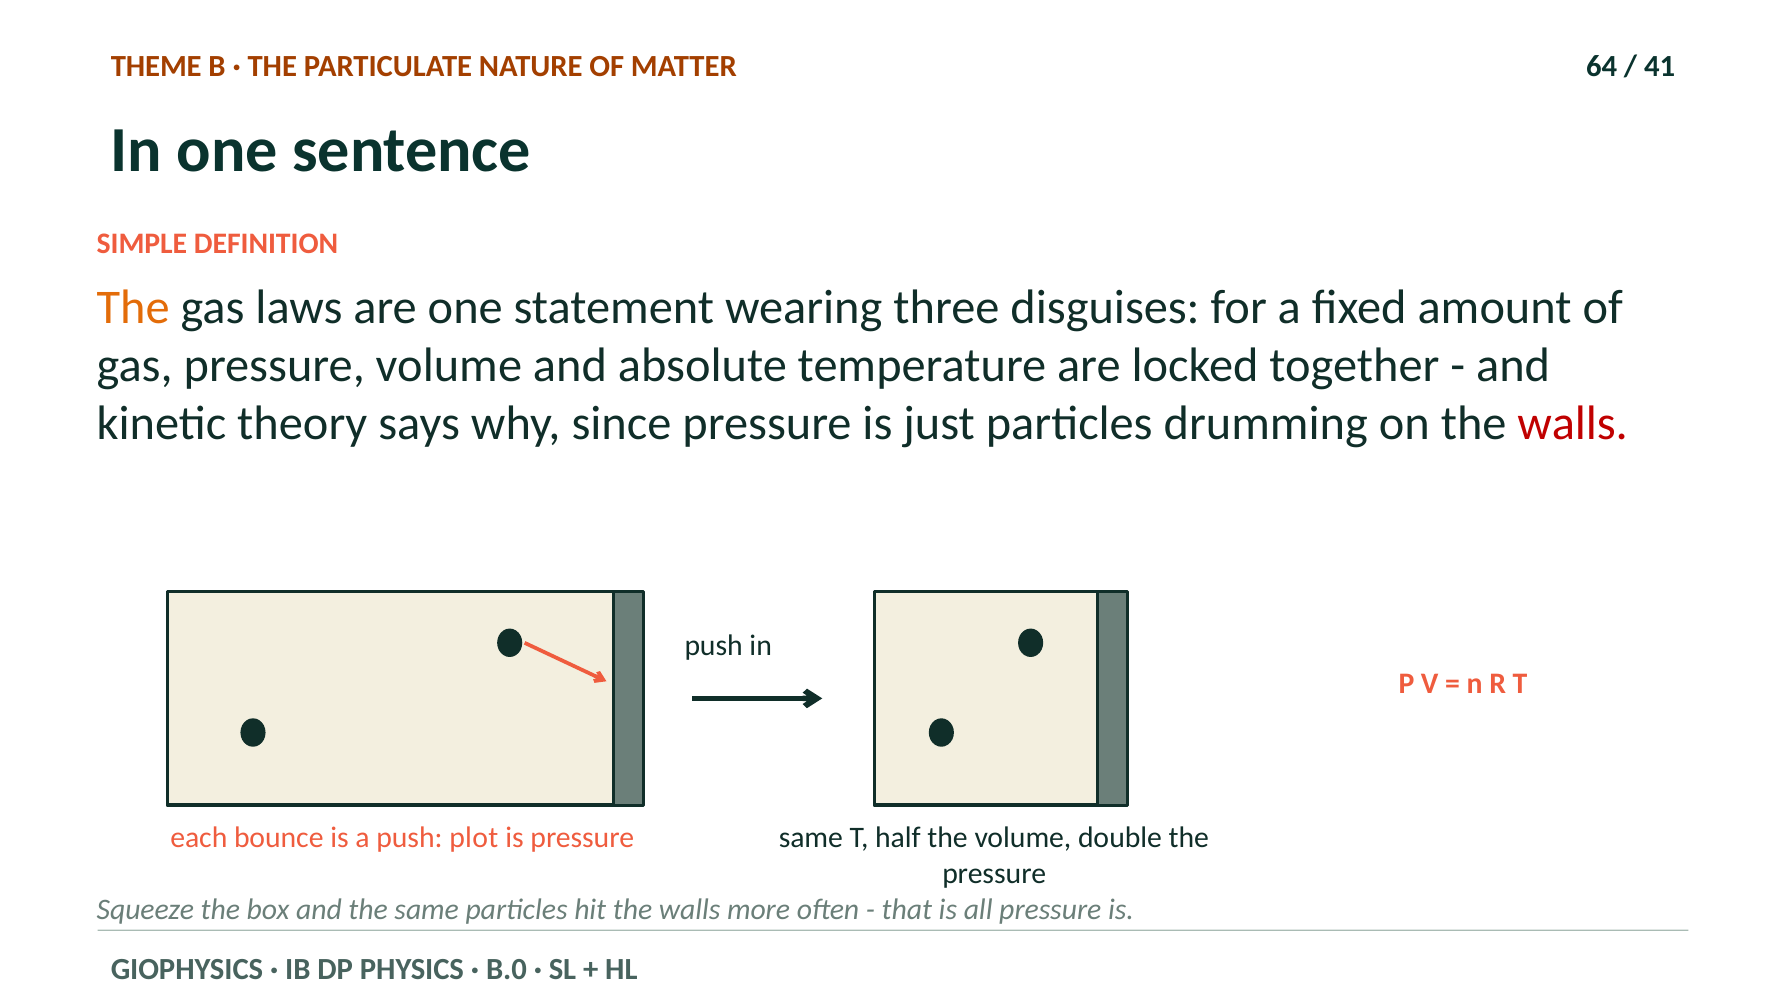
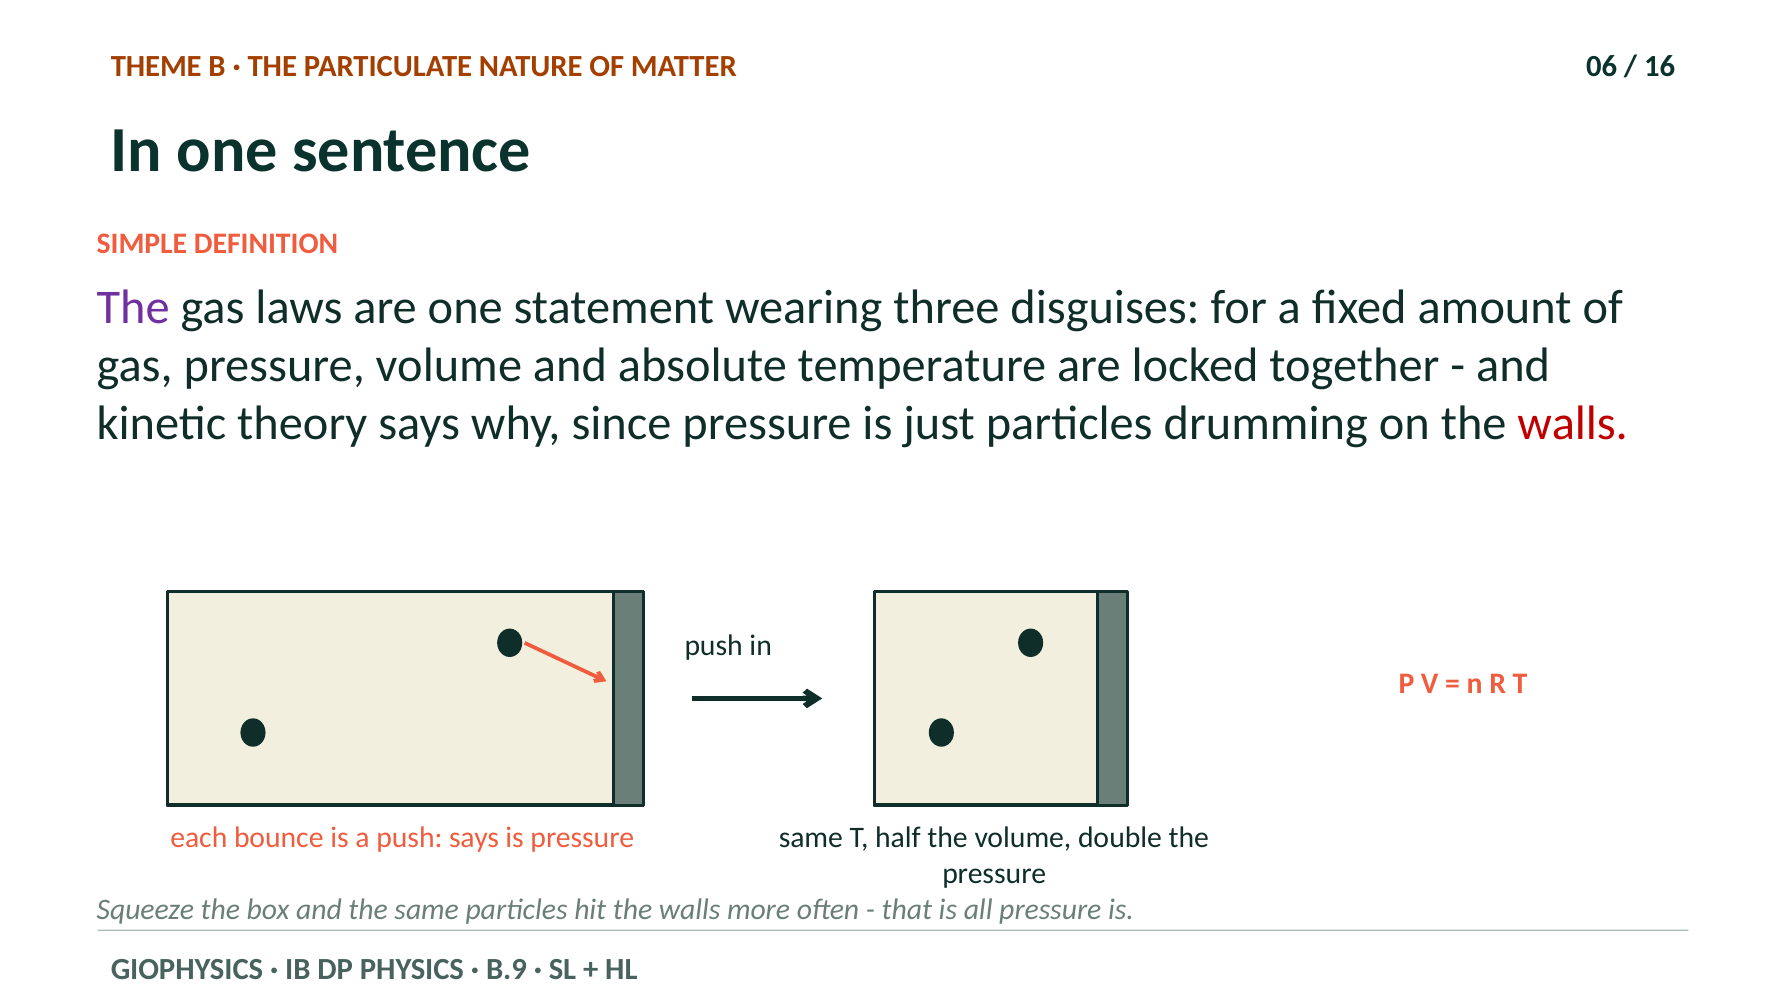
64: 64 -> 06 (1602, 66)
41: 41 -> 16 (1660, 66)
The colour: orange -> purple (133, 308)
push plot: plot -> says (474, 838)
B.0: B.0 -> B.9 (506, 969)
